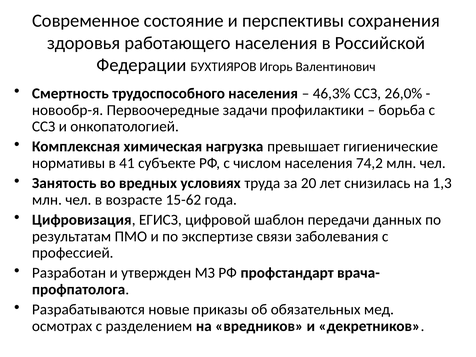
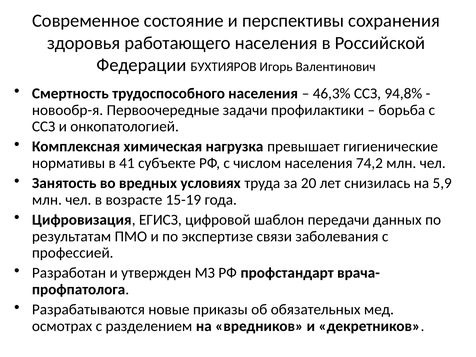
26,0%: 26,0% -> 94,8% (403, 94)
1,3: 1,3 -> 5,9 (442, 183)
15-62: 15-62 -> 15-19 (183, 200)
